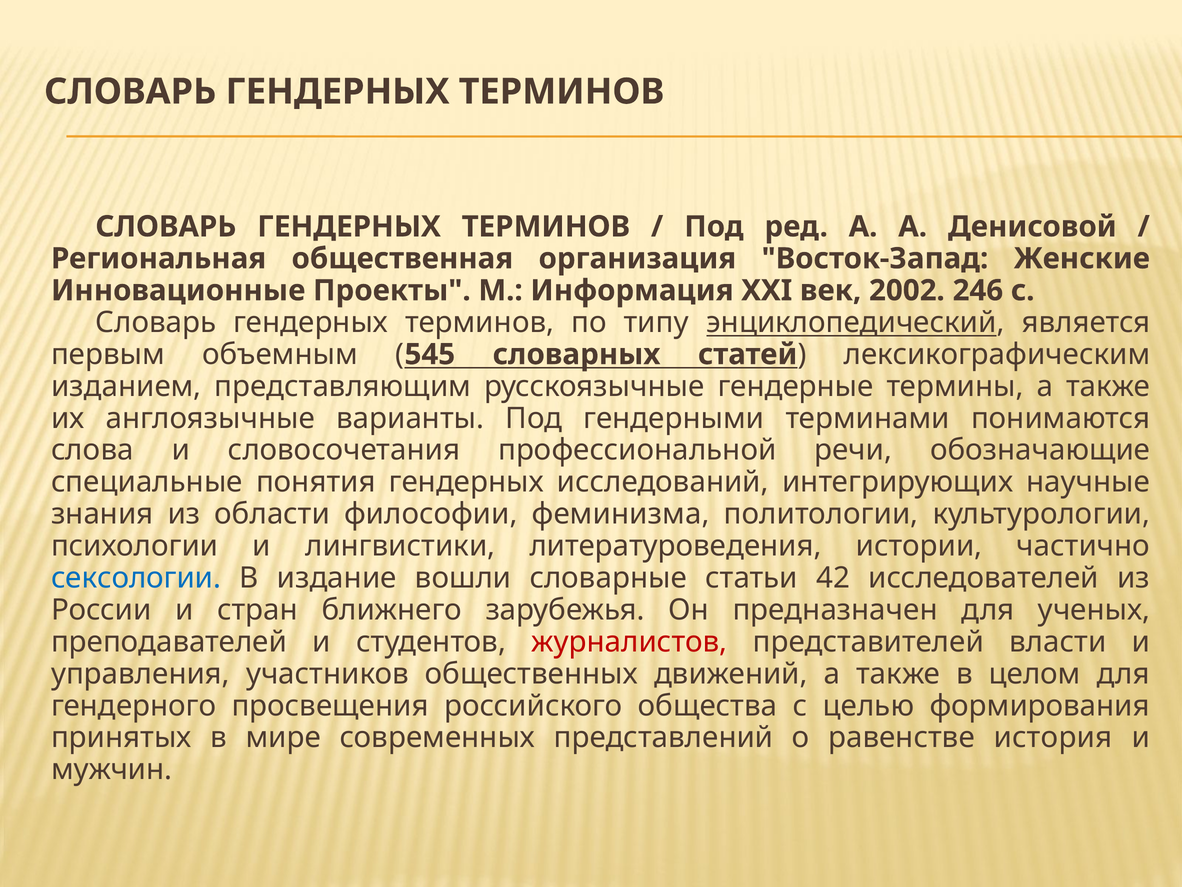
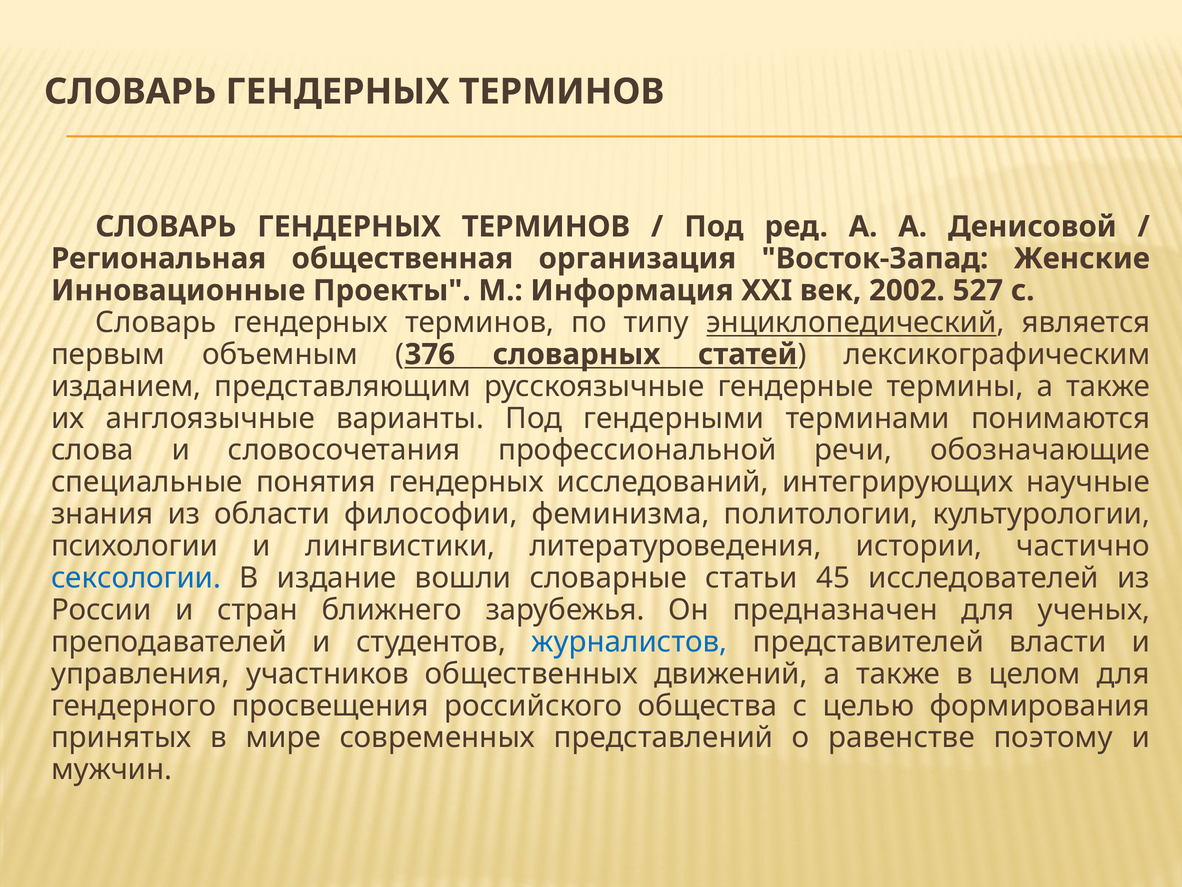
246: 246 -> 527 (978, 290)
545: 545 -> 376 (430, 354)
42: 42 -> 45 (833, 578)
журналистов colour: red -> blue (629, 642)
история: история -> поэтому (1053, 737)
